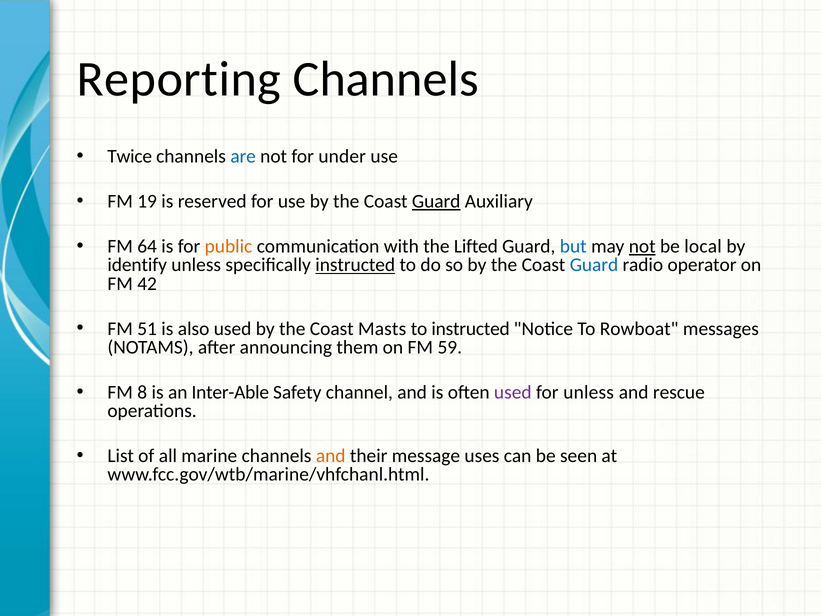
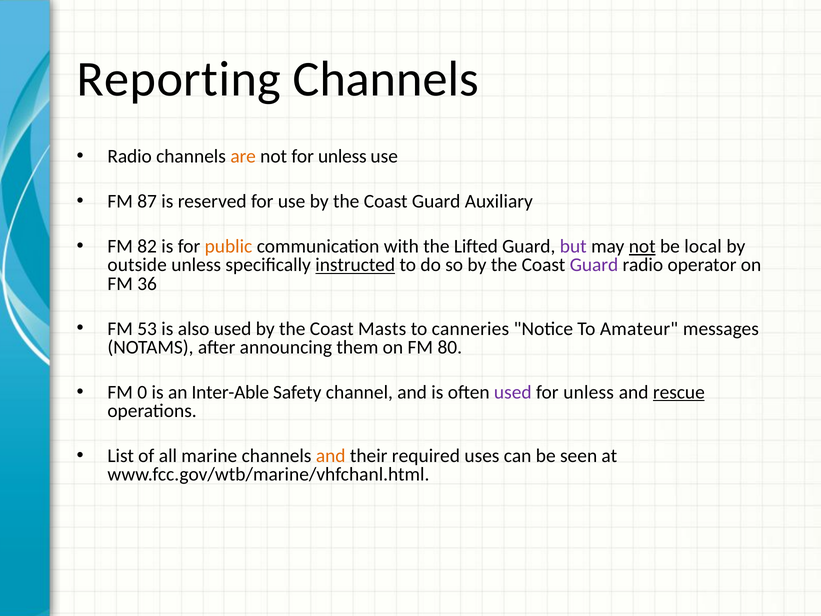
Twice: Twice -> Radio (130, 156)
are colour: blue -> orange (243, 156)
not for under: under -> unless (342, 156)
19: 19 -> 87 (147, 201)
Guard underline: present -> none (436, 201)
64: 64 -> 82 (147, 246)
but colour: blue -> purple (573, 246)
identify: identify -> outside (137, 265)
Guard colour: blue -> purple (594, 265)
42: 42 -> 36 (147, 284)
51: 51 -> 53 (147, 328)
to instructed: instructed -> canneries (470, 328)
Rowboat: Rowboat -> Amateur (639, 328)
59: 59 -> 80 (450, 347)
8: 8 -> 0 (142, 392)
rescue underline: none -> present (679, 392)
message: message -> required (426, 456)
